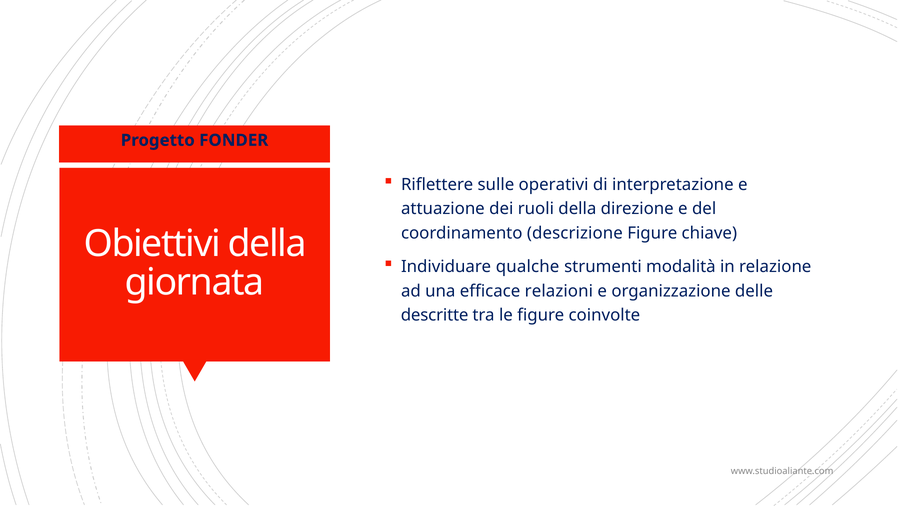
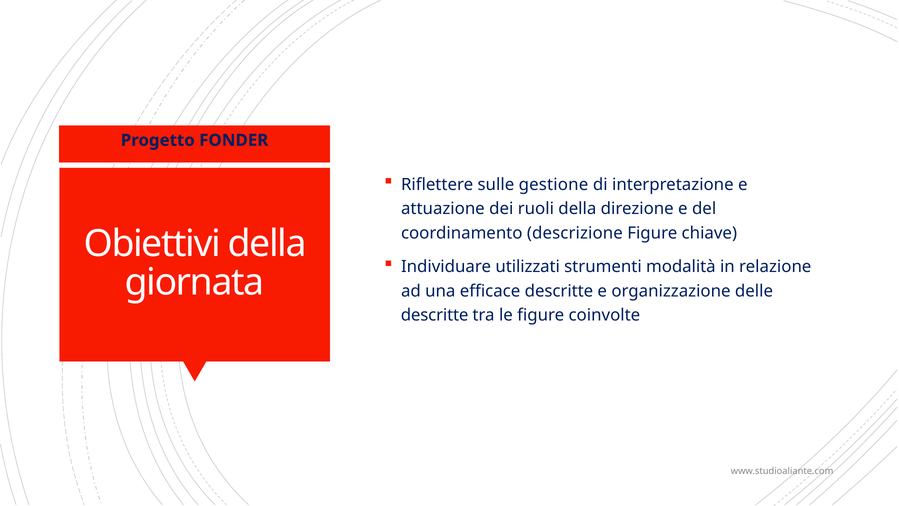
operativi: operativi -> gestione (553, 184)
qualche: qualche -> utilizzati (528, 267)
efficace relazioni: relazioni -> descritte (559, 291)
